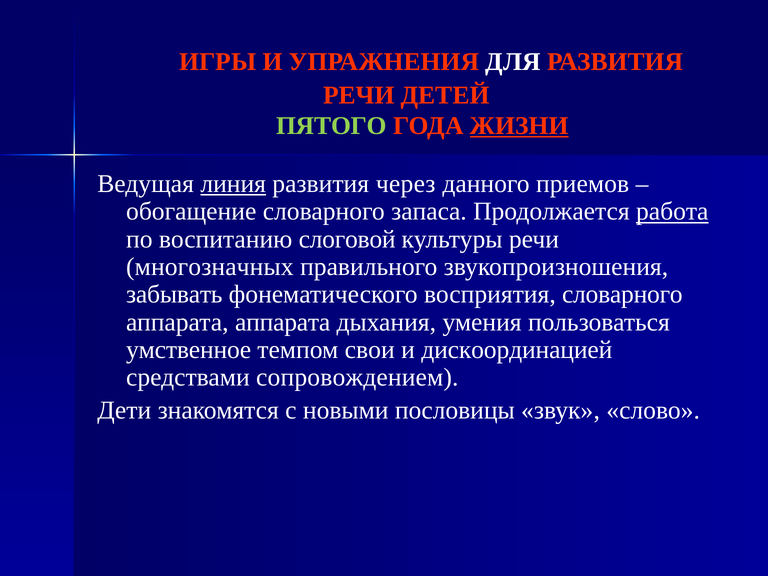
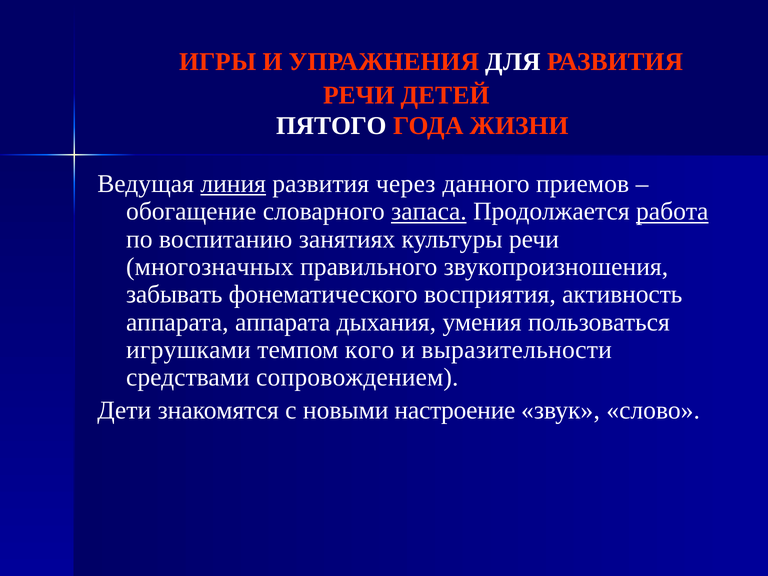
ПЯТОГО colour: light green -> white (332, 126)
ЖИЗНИ underline: present -> none (519, 126)
запаса underline: none -> present (429, 212)
слоговой: слоговой -> занятиях (347, 239)
восприятия словарного: словарного -> активность (622, 294)
умственное: умственное -> игрушками (188, 350)
свои: свои -> кого (370, 350)
дискоординацией: дискоординацией -> выразительности (517, 350)
пословицы: пословицы -> настроение (455, 410)
